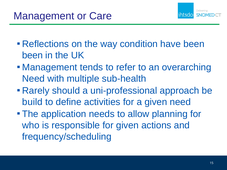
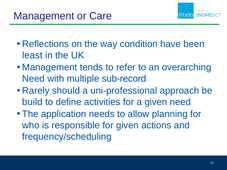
been: been -> least (32, 55)
sub-health: sub-health -> sub-record (124, 79)
